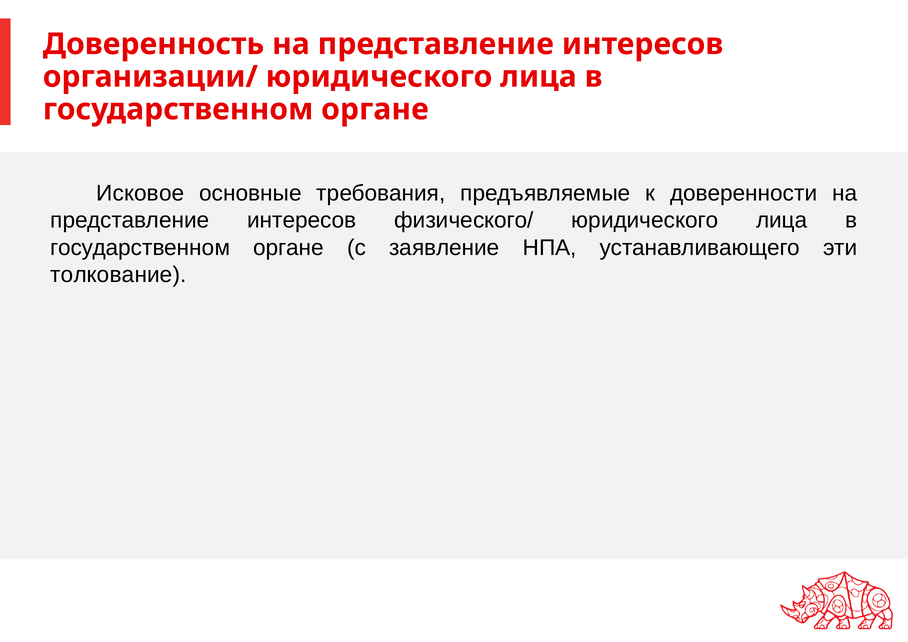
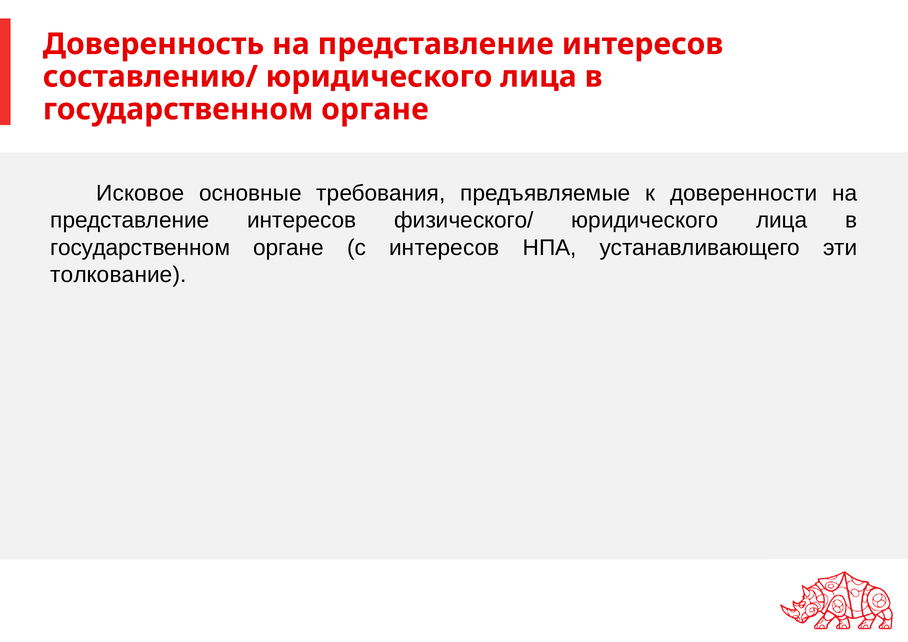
организации/: организации/ -> составлению/ (150, 77)
с заявление: заявление -> интересов (444, 248)
